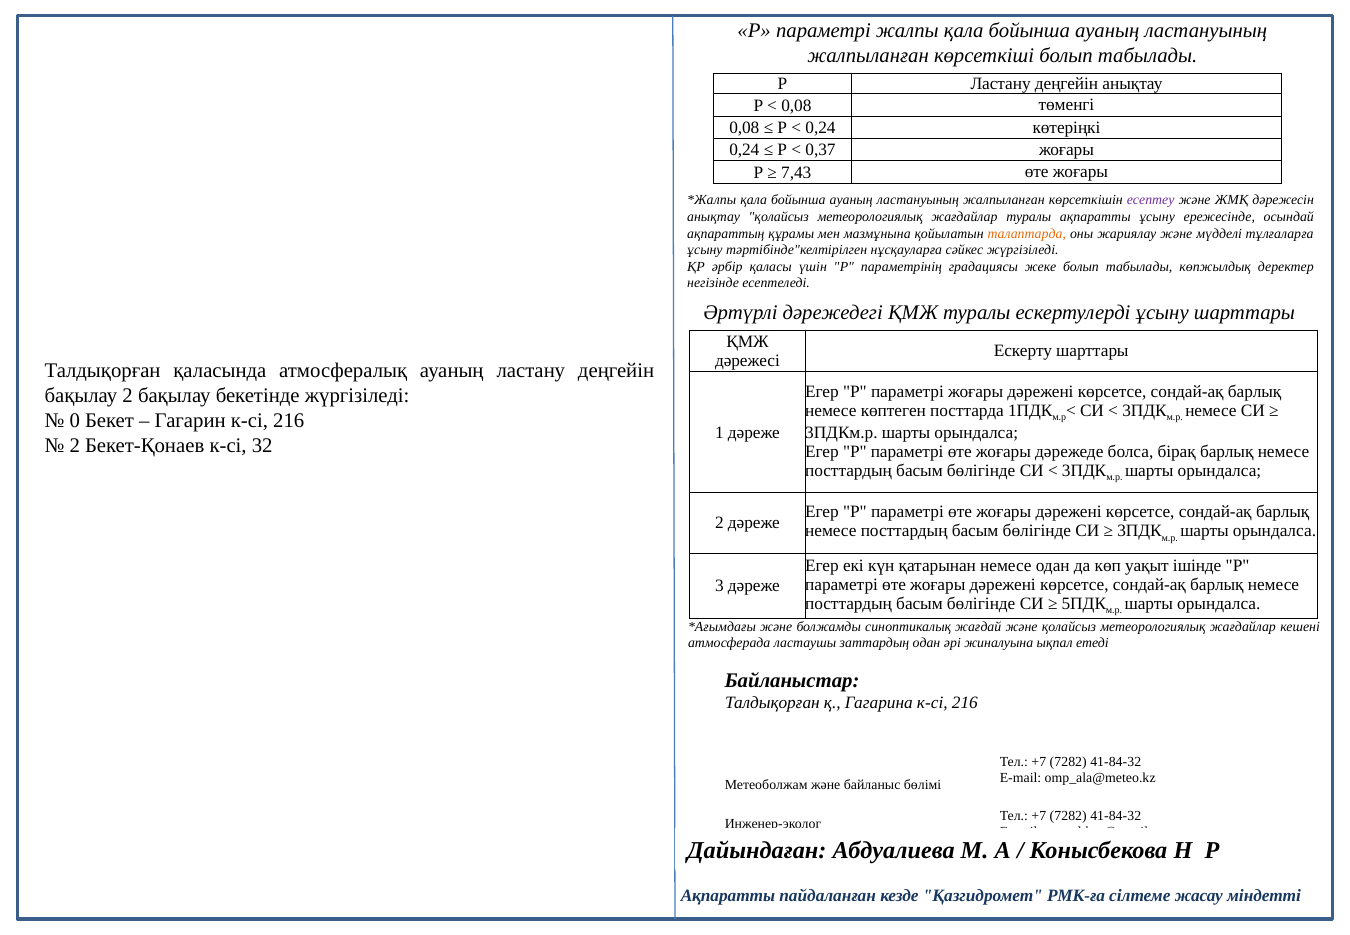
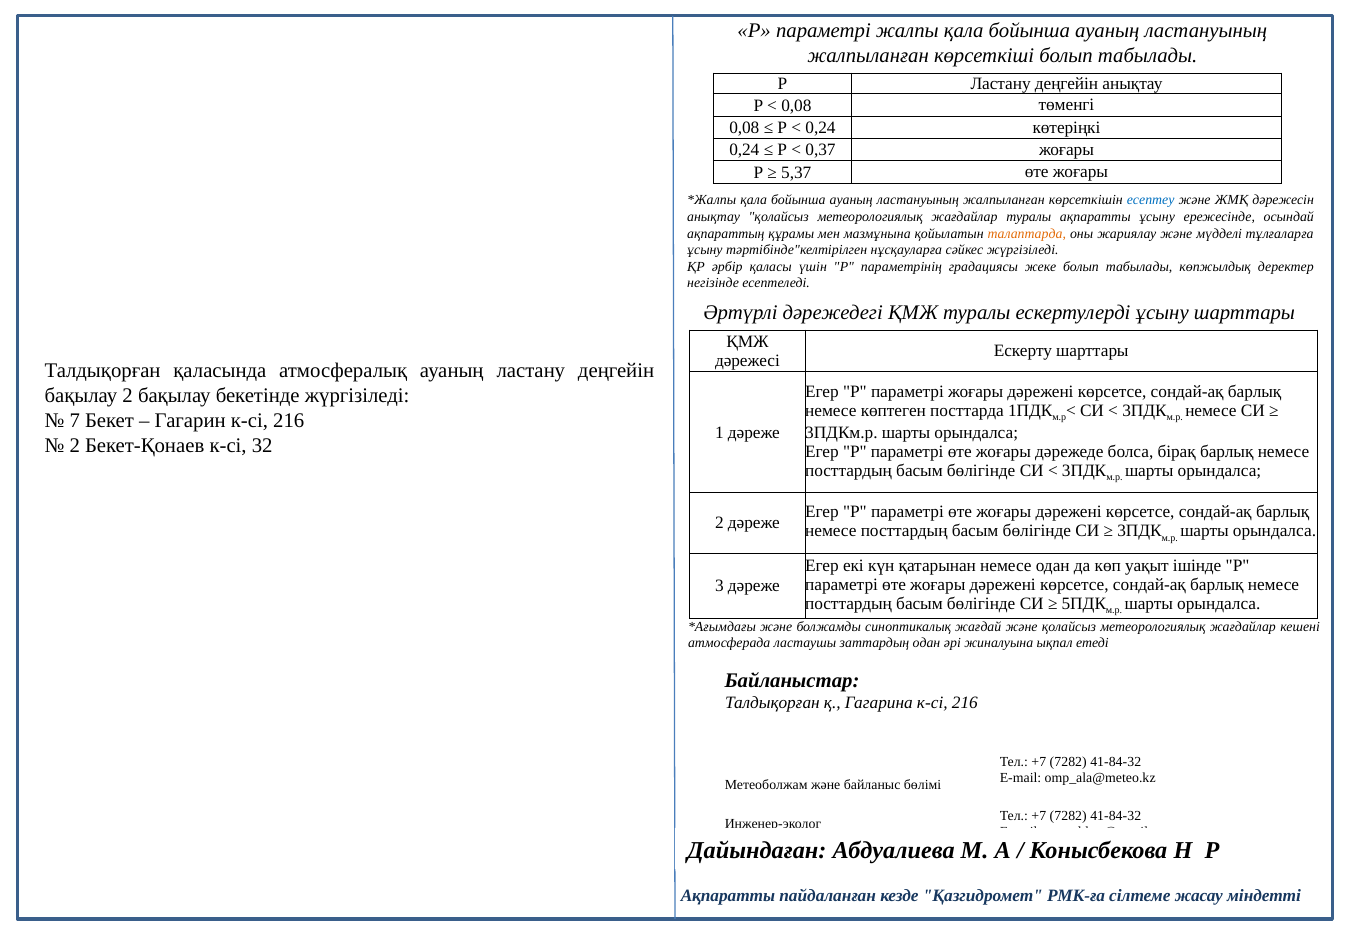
7,43: 7,43 -> 5,37 (796, 172)
есептеу colour: purple -> blue (1151, 200)
0: 0 -> 7 (75, 420)
